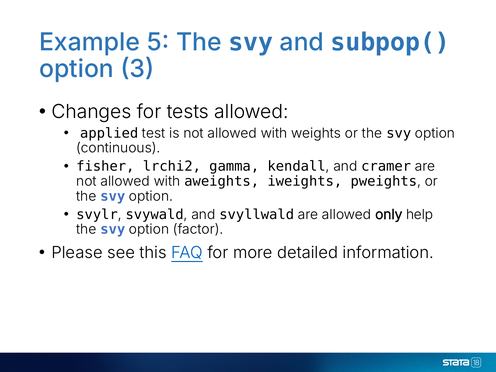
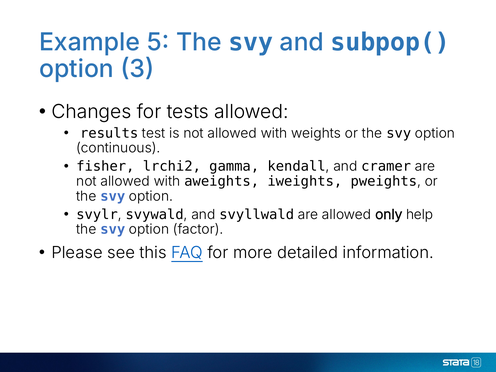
applied: applied -> results (109, 133)
